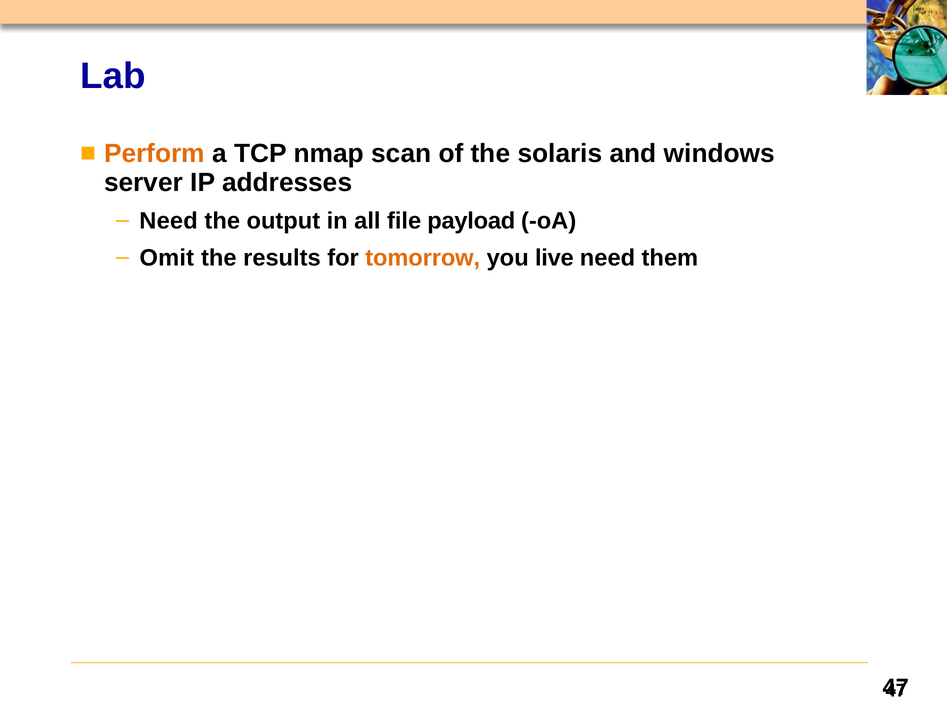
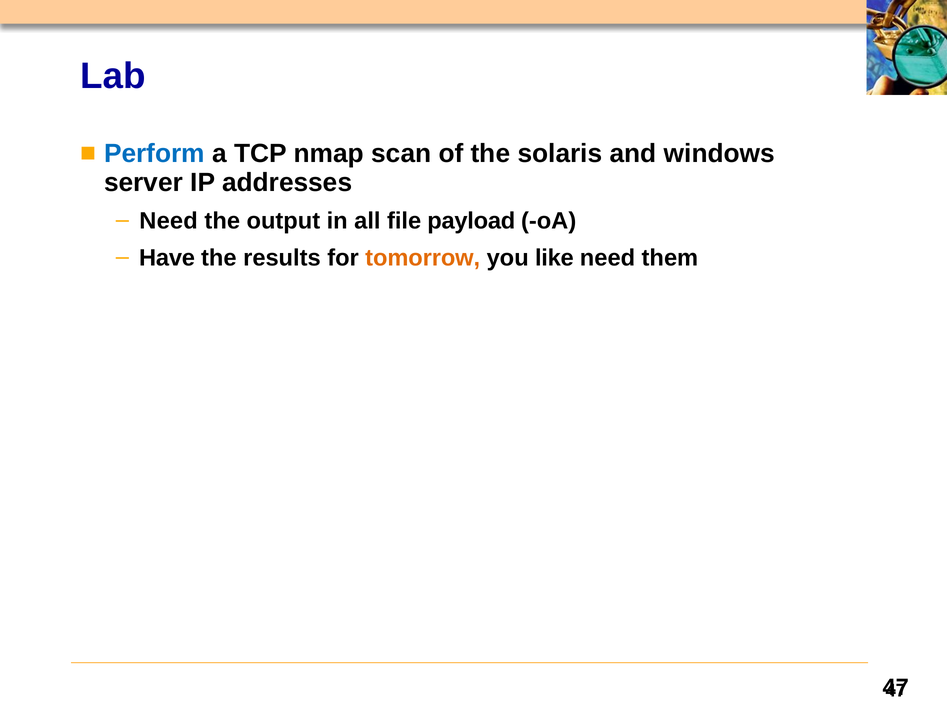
Perform colour: orange -> blue (154, 154)
Omit: Omit -> Have (167, 258)
live: live -> like (554, 258)
